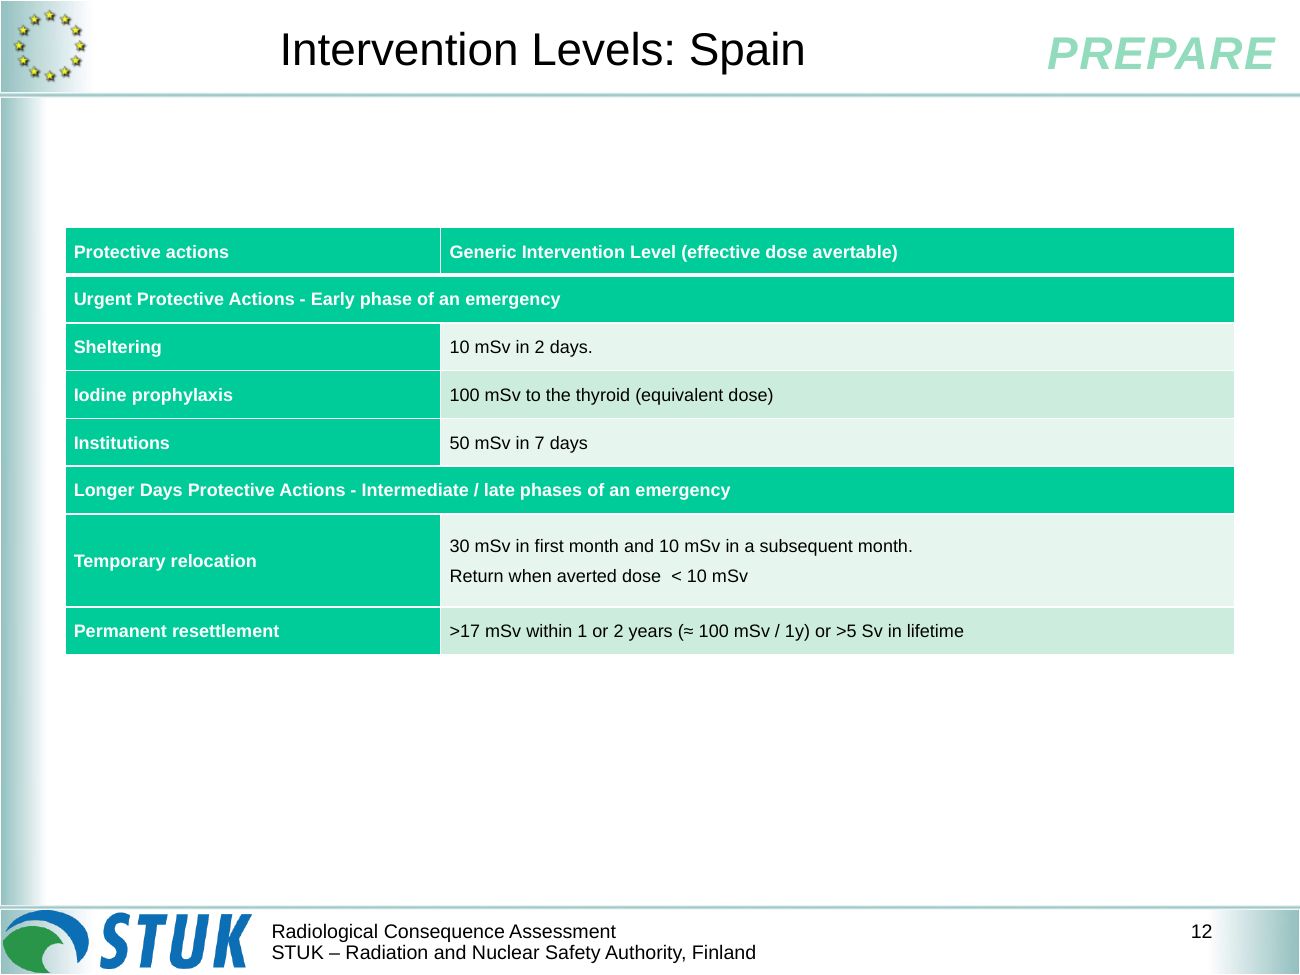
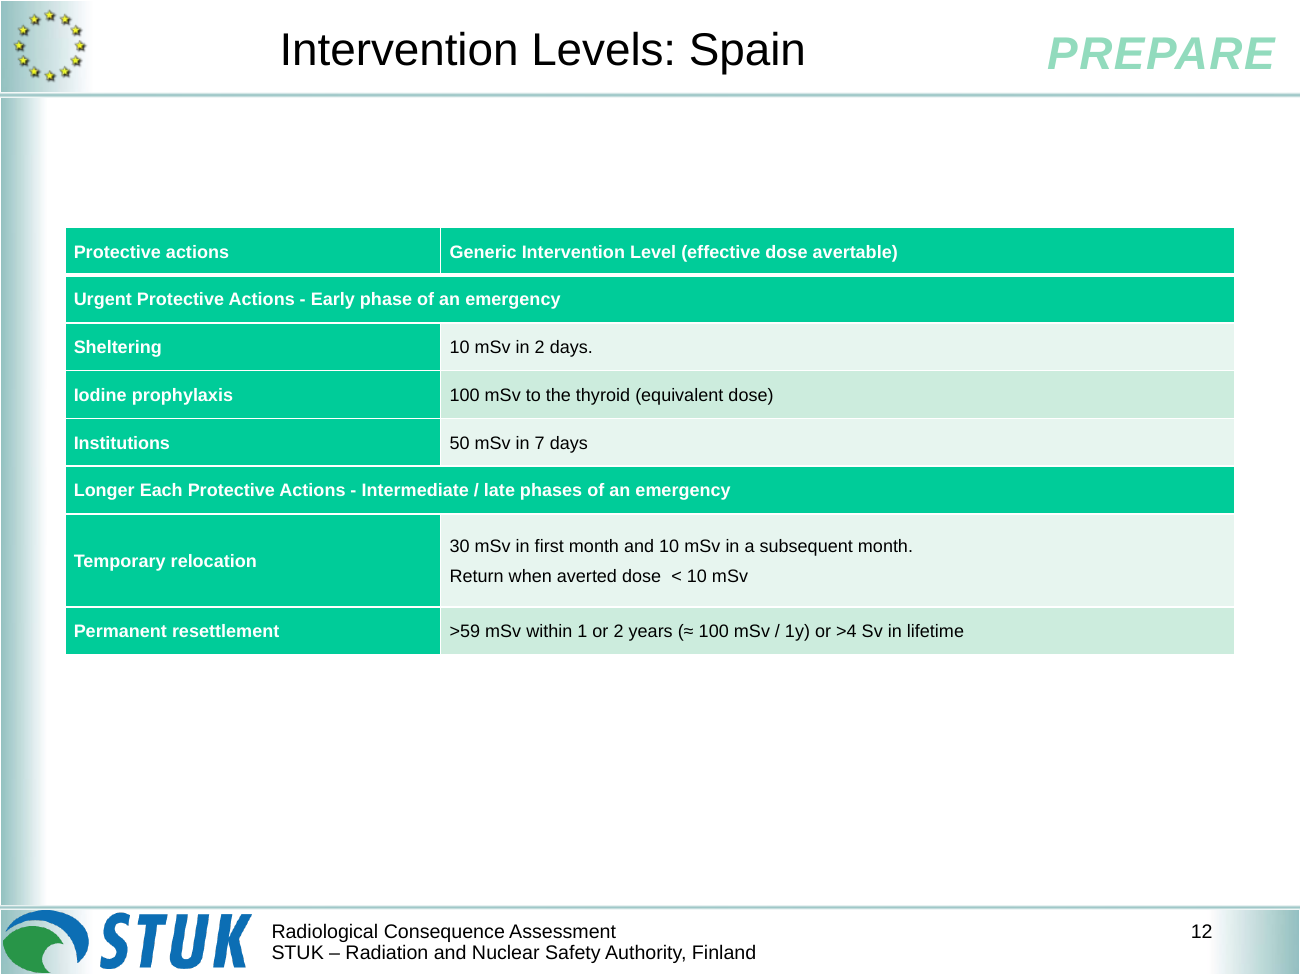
Longer Days: Days -> Each (161, 491)
>17: >17 -> >59 (465, 632)
>5: >5 -> >4 (846, 632)
